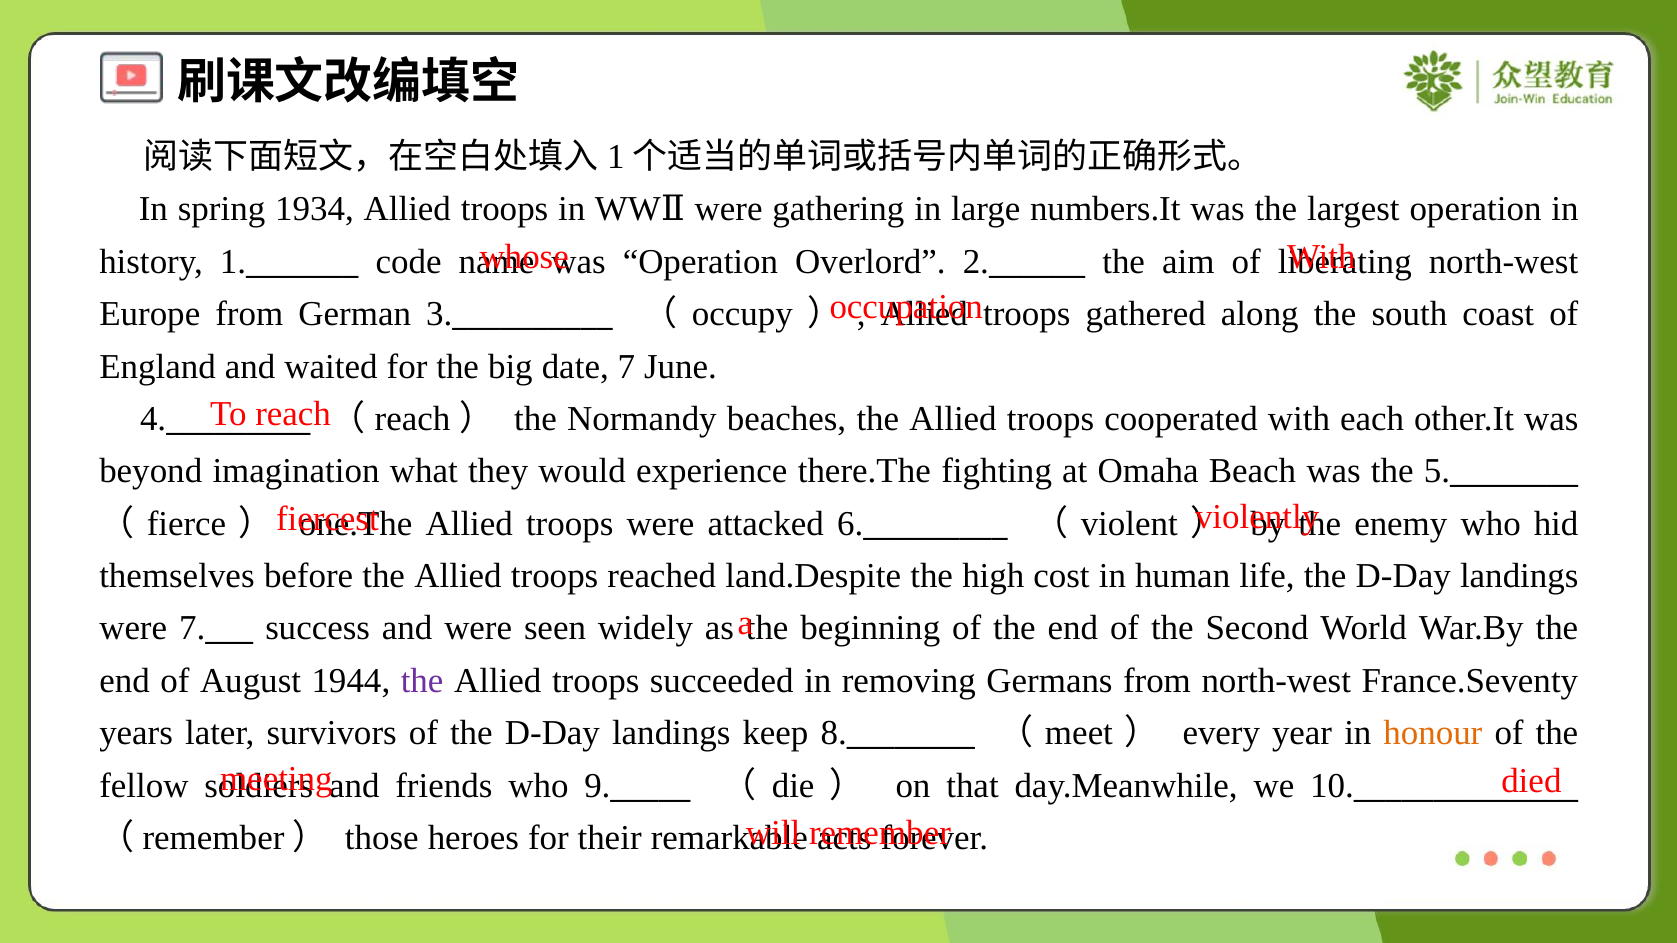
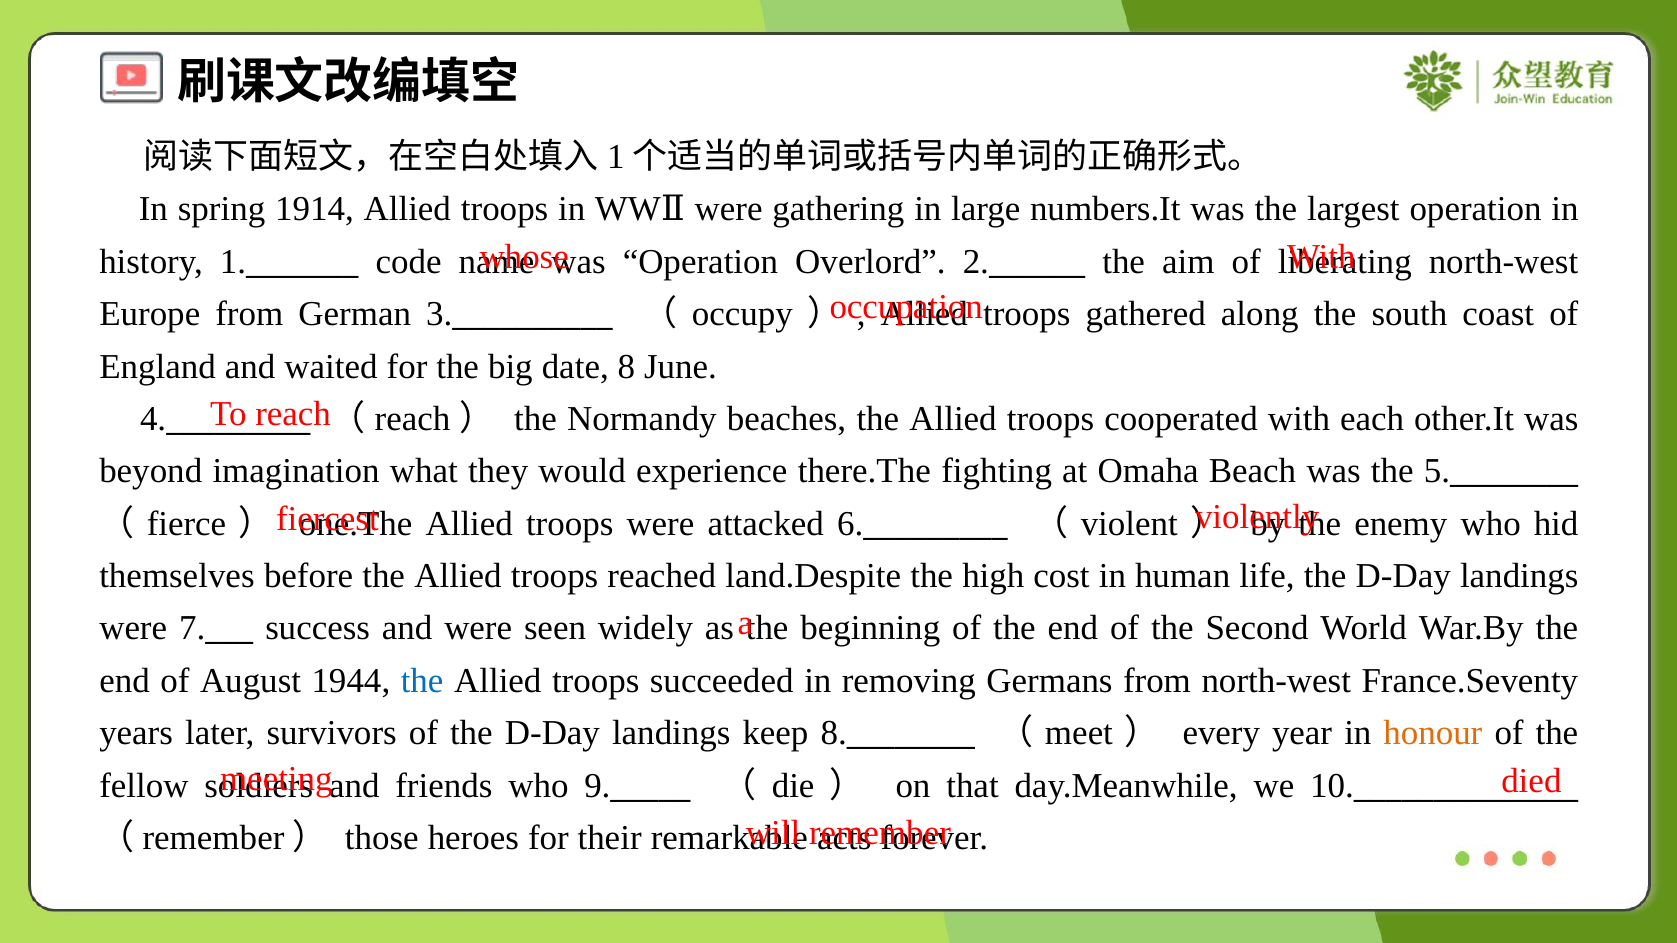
1934: 1934 -> 1914 (315, 210)
date 7: 7 -> 8 (626, 367)
the colour: purple -> blue (422, 681)
